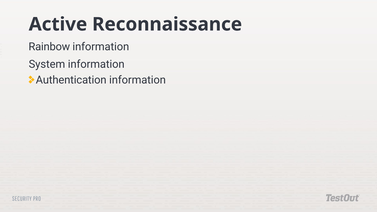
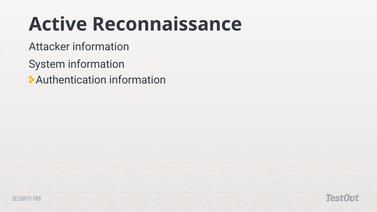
Rainbow: Rainbow -> Attacker (49, 47)
